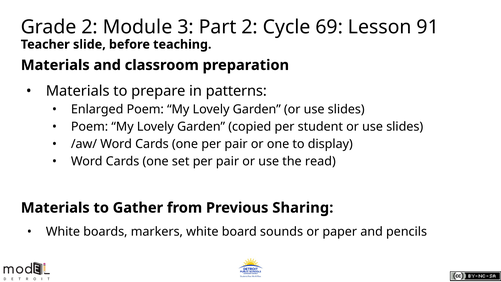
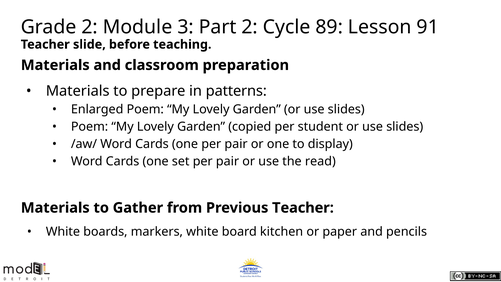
69: 69 -> 89 (329, 27)
Previous Sharing: Sharing -> Teacher (303, 208)
sounds: sounds -> kitchen (282, 232)
